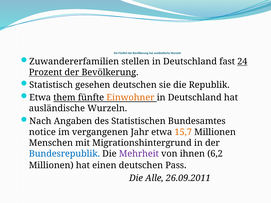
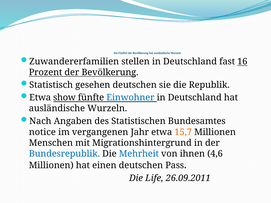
24: 24 -> 16 (242, 62)
them: them -> show (64, 98)
Einwohner colour: orange -> blue (130, 98)
Mehrheit colour: purple -> blue (139, 154)
6,2: 6,2 -> 4,6 (215, 154)
Alle: Alle -> Life (154, 178)
